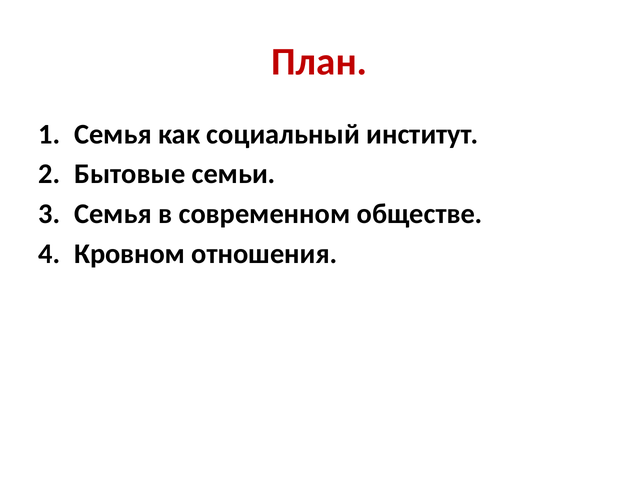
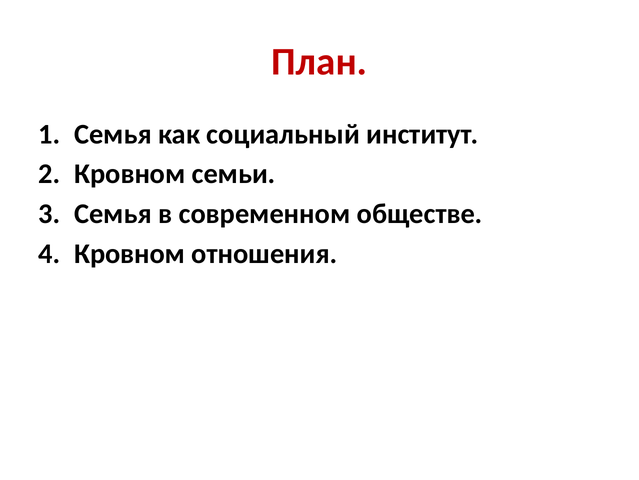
Бытовые: Бытовые -> Кровном (130, 174)
